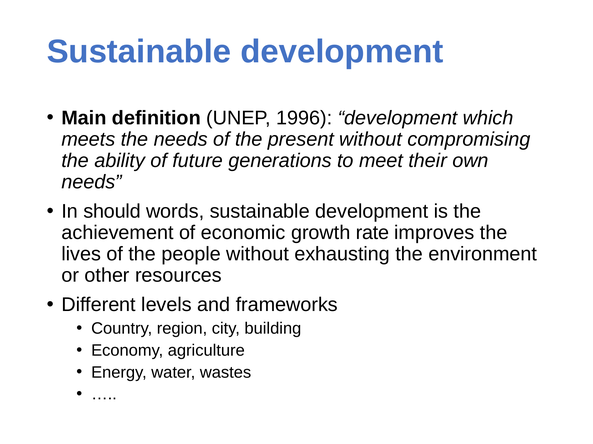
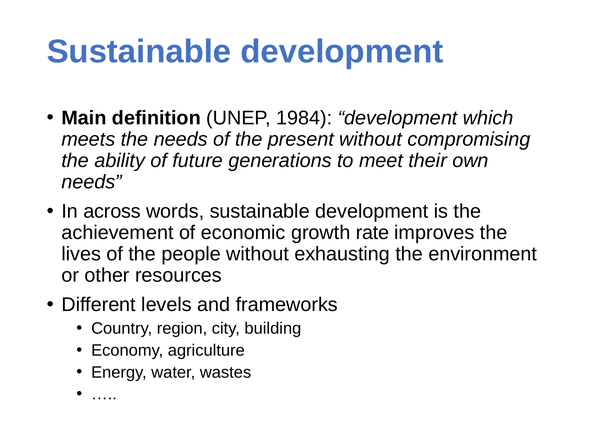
1996: 1996 -> 1984 (304, 118)
should: should -> across (112, 212)
